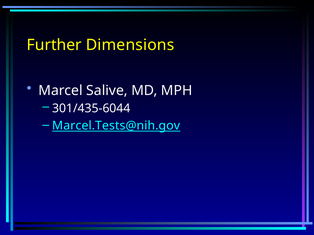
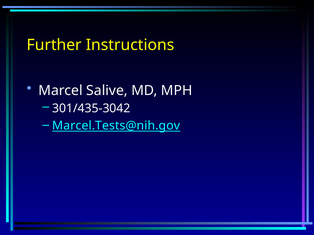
Dimensions: Dimensions -> Instructions (130, 45)
301/435-6044: 301/435-6044 -> 301/435-3042 (91, 109)
